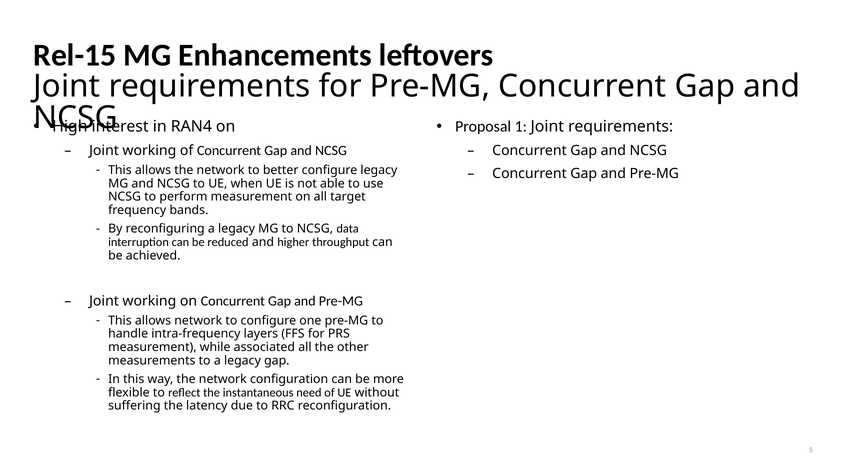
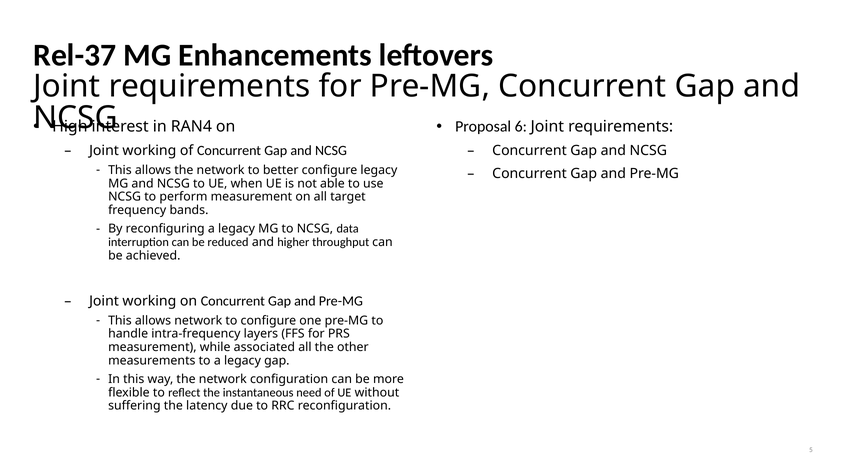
Rel-15: Rel-15 -> Rel-37 (75, 55)
1: 1 -> 6 (521, 126)
